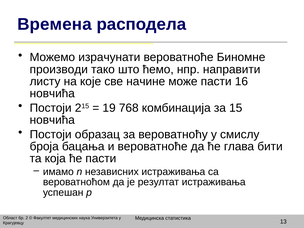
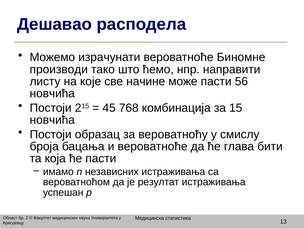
Времена: Времена -> Дешавао (55, 24)
16: 16 -> 56 (241, 81)
19: 19 -> 45 (109, 108)
